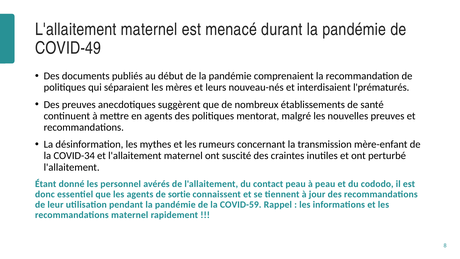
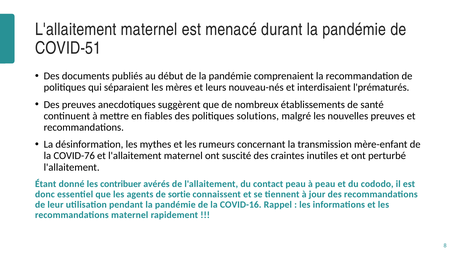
COVID-49: COVID-49 -> COVID-51 (68, 48)
en agents: agents -> fiables (158, 116)
mentorat: mentorat -> solutions (258, 116)
COVID-34: COVID-34 -> COVID-76 (74, 156)
personnel: personnel -> contribuer (121, 184)
COVID-59: COVID-59 -> COVID-16 (241, 204)
